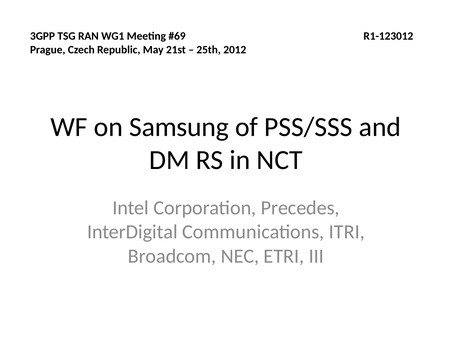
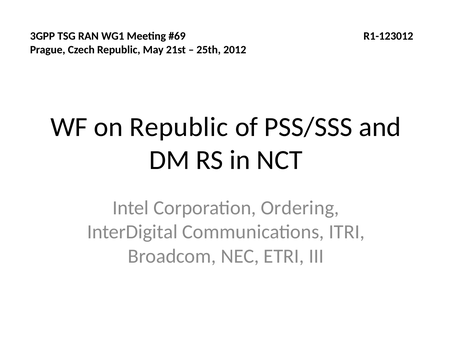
on Samsung: Samsung -> Republic (179, 127)
Precedes: Precedes -> Ordering (300, 208)
